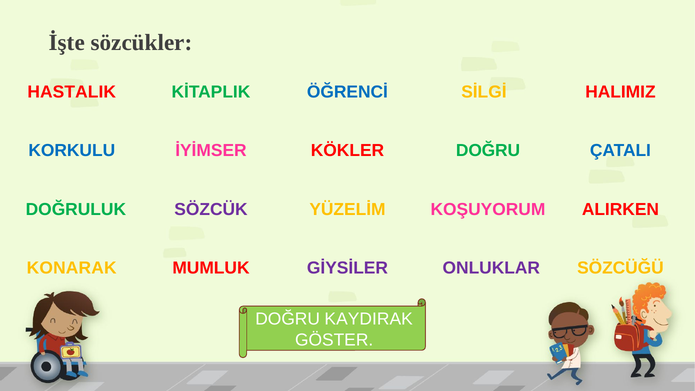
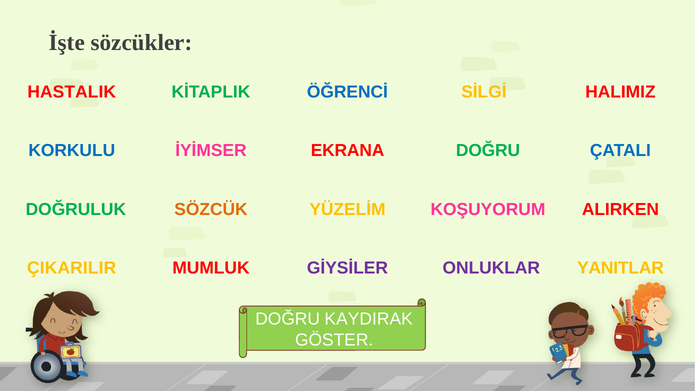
KÖKLER: KÖKLER -> EKRANA (348, 151)
SÖZCÜK colour: purple -> orange (211, 209)
KONARAK: KONARAK -> ÇIKARILIR (72, 268)
SÖZCÜĞÜ: SÖZCÜĞÜ -> YANITLAR (620, 268)
